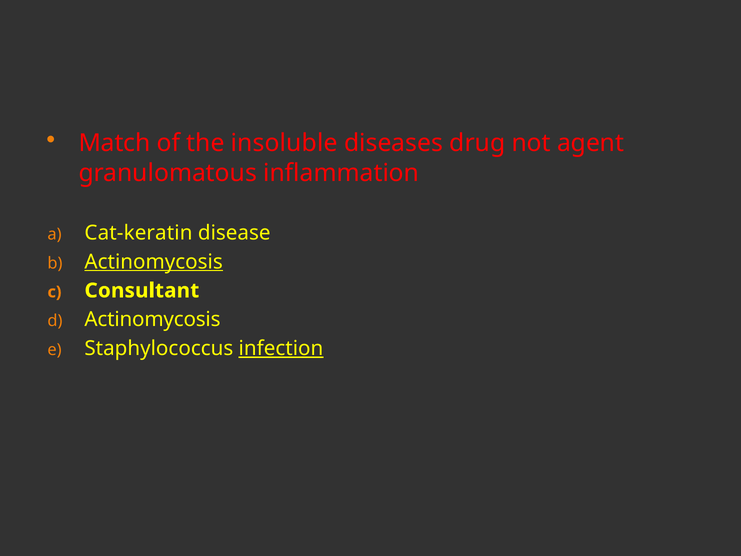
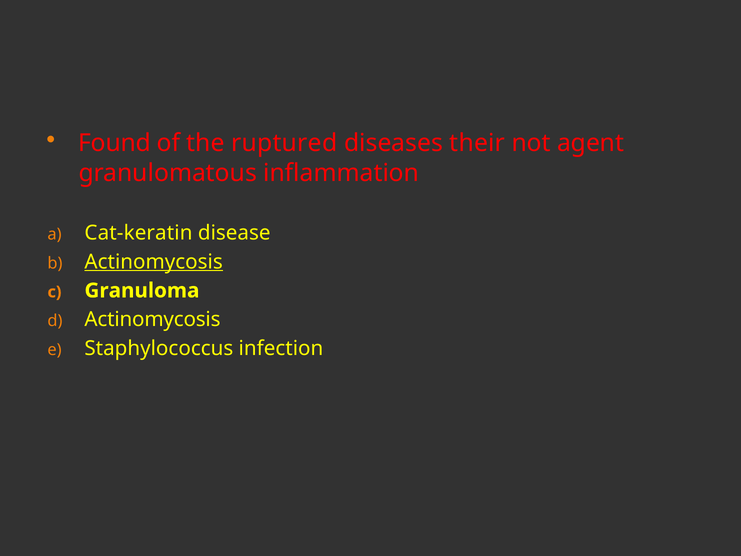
Match: Match -> Found (115, 143)
insoluble: insoluble -> ruptured (284, 143)
drug: drug -> their (477, 143)
Consultant: Consultant -> Granuloma (142, 290)
infection underline: present -> none (281, 348)
